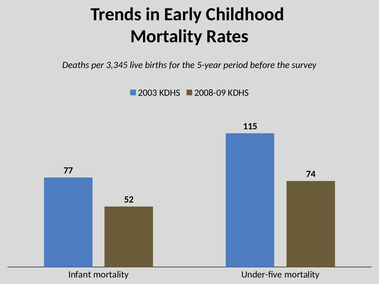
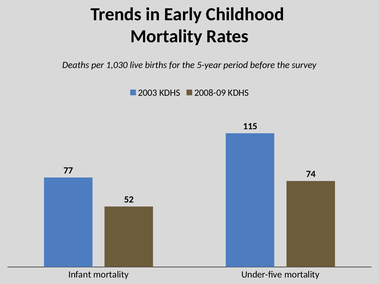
3,345: 3,345 -> 1,030 (117, 65)
